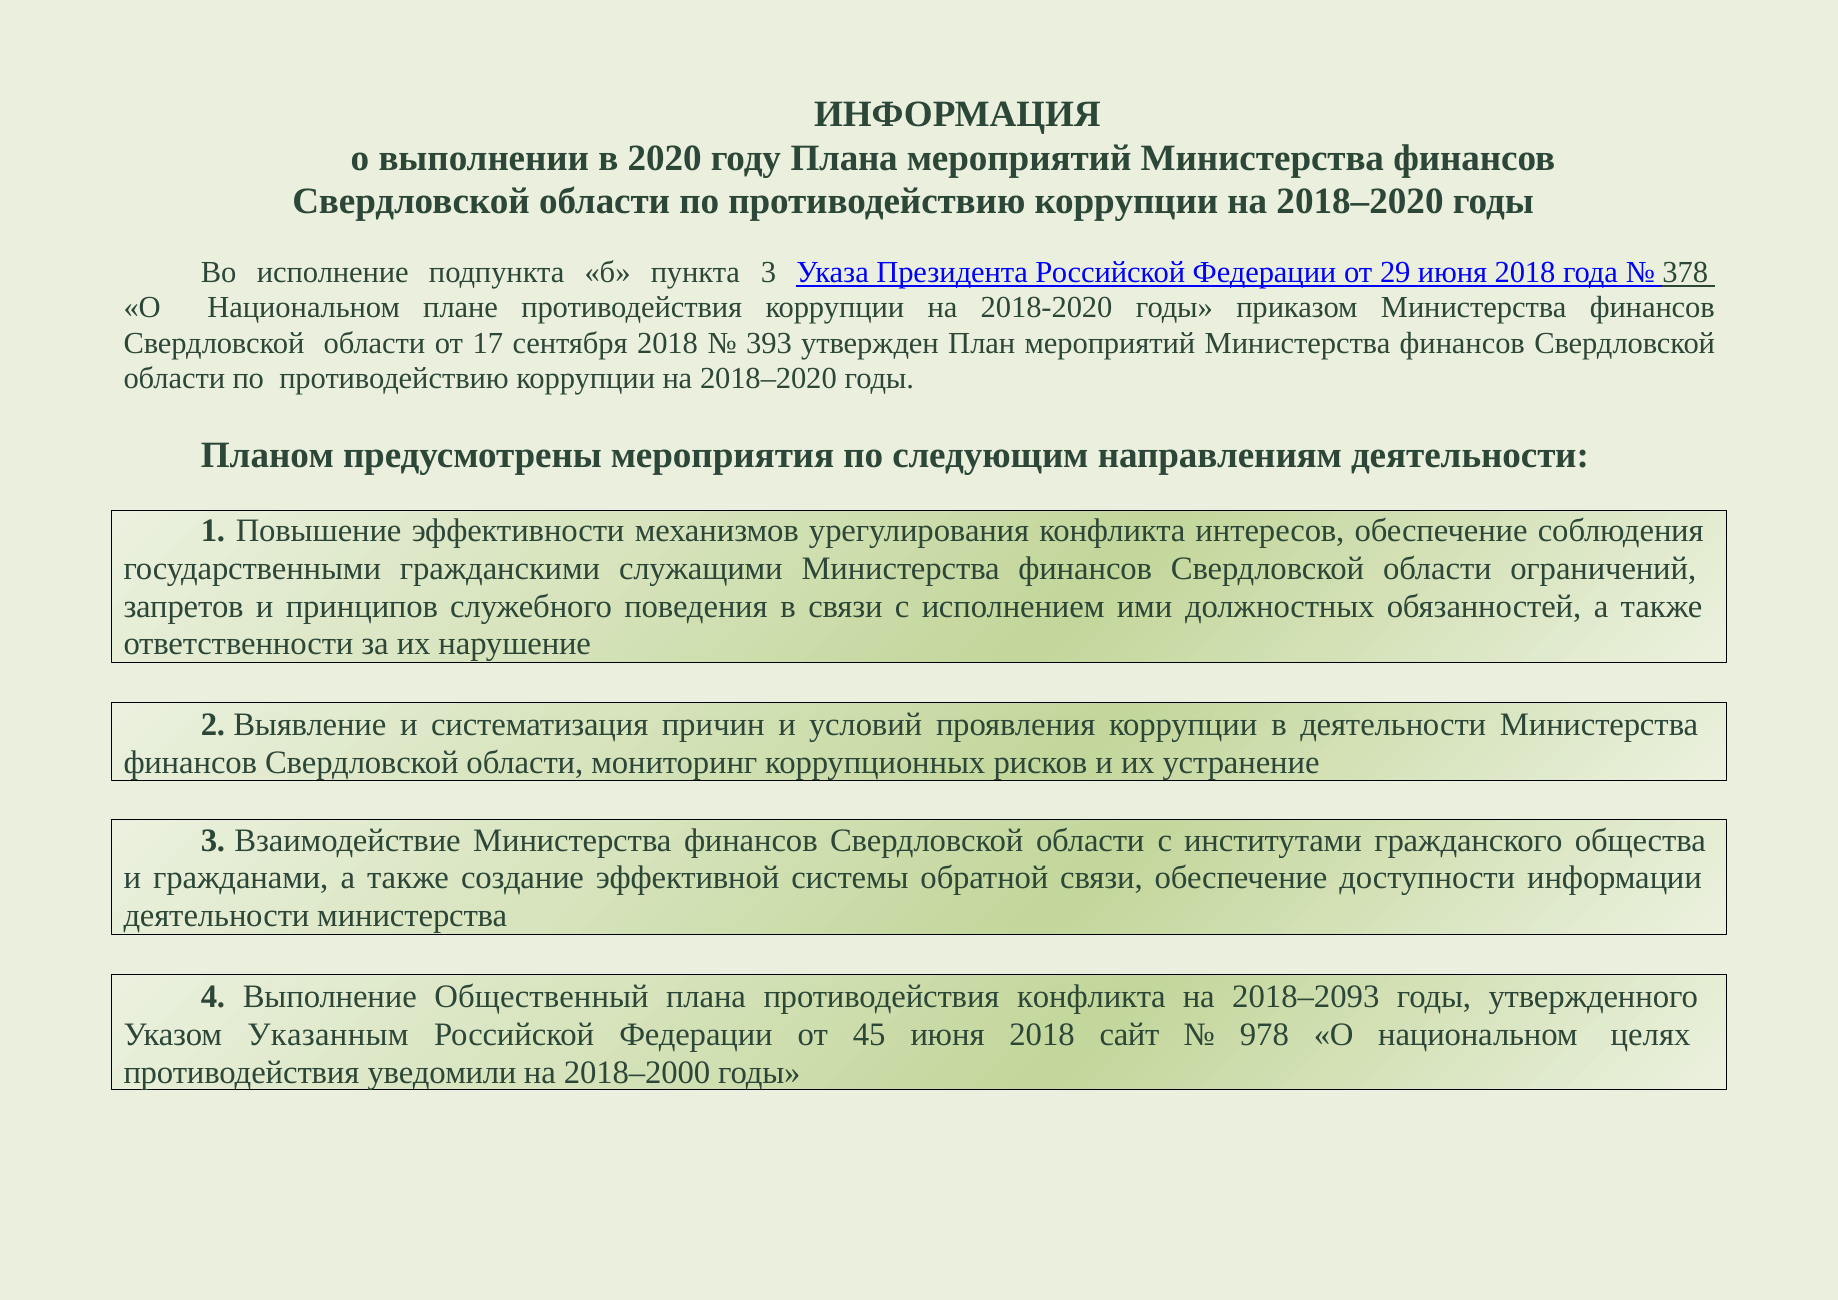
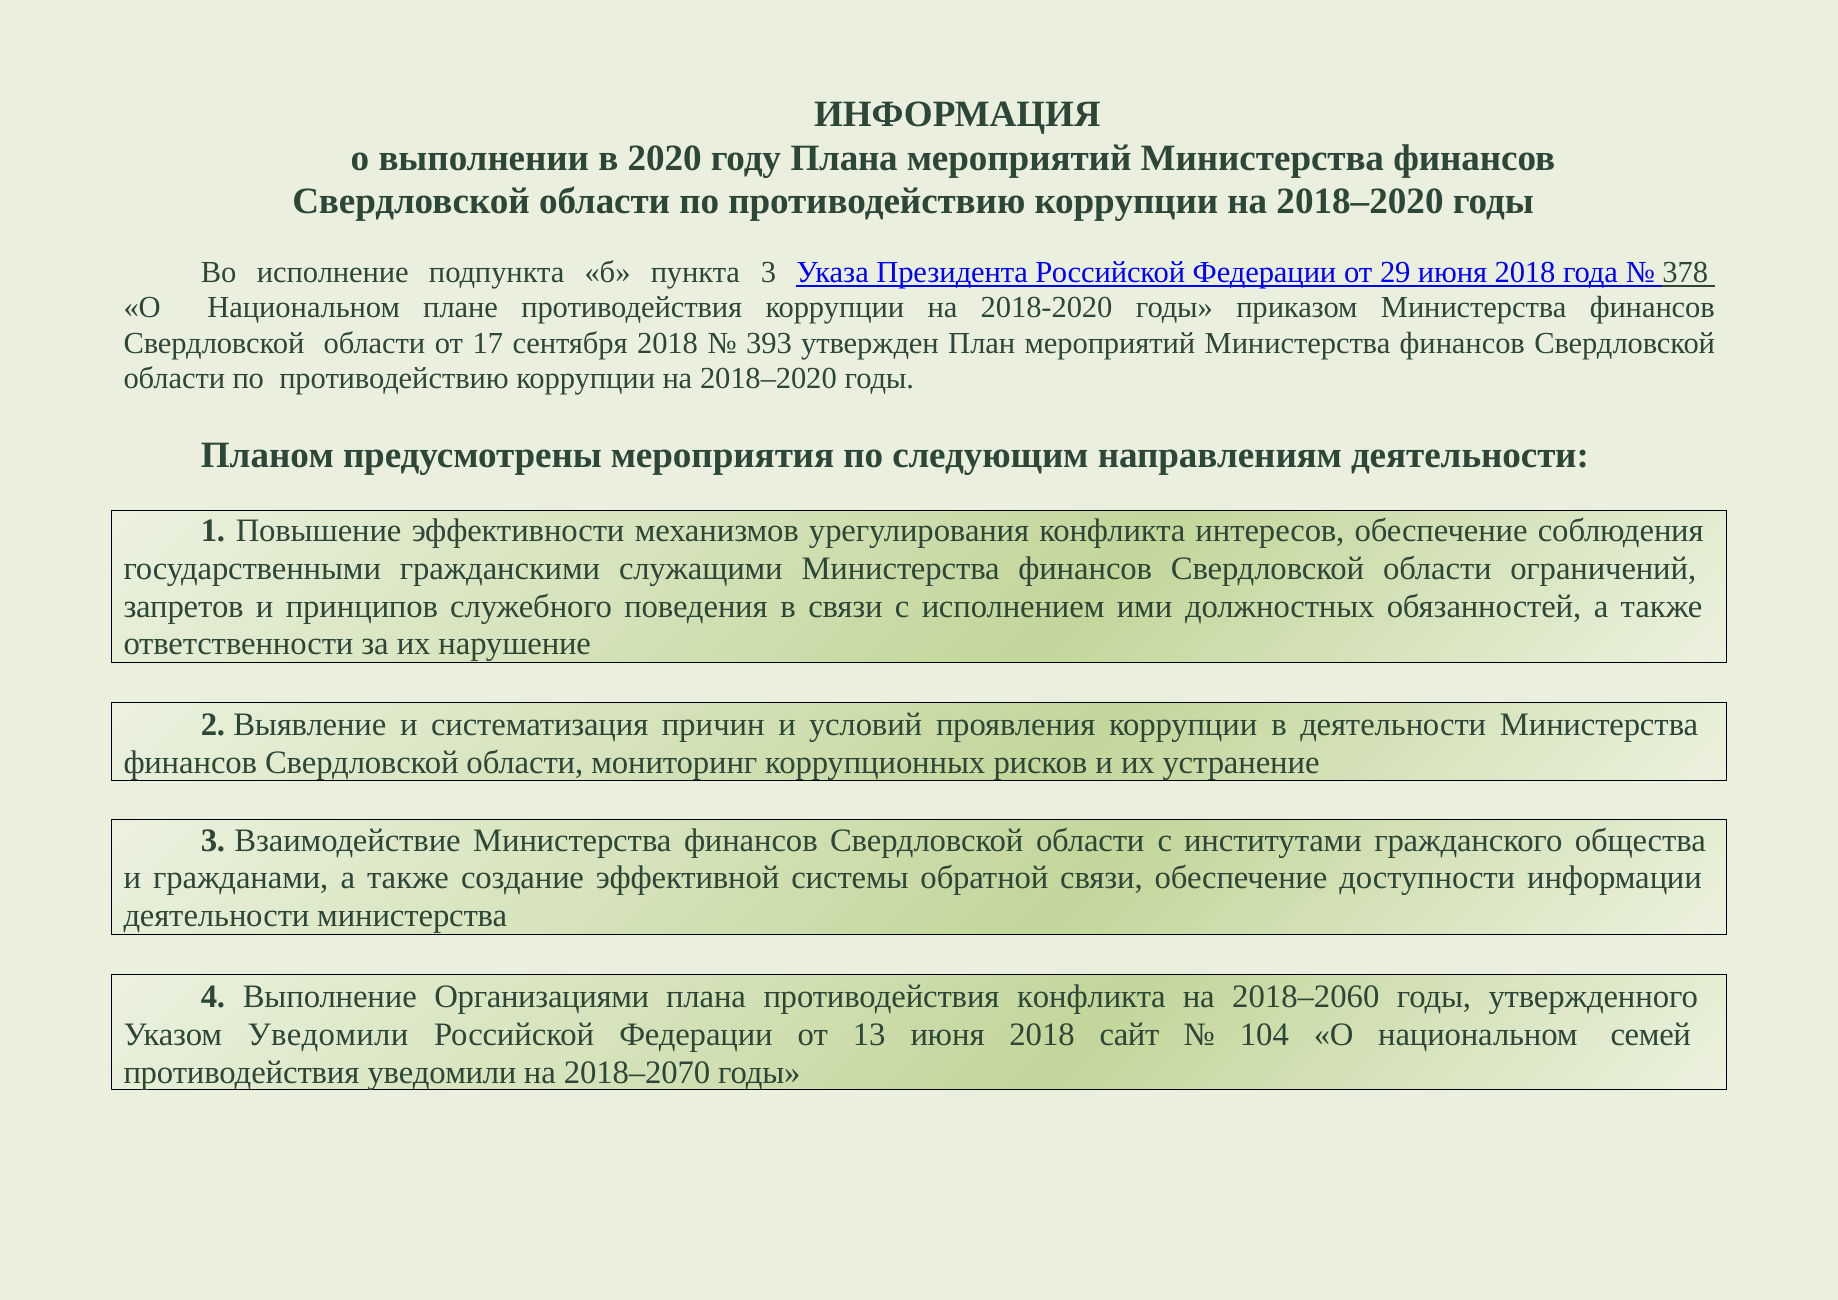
Общественный: Общественный -> Организациями (542, 997)
2018–2093: 2018–2093 -> 2018–2060 (1306, 997)
Указом Указанным: Указанным -> Уведомили (328, 1035)
45: 45 -> 13 (869, 1035)
978: 978 -> 104 (1264, 1035)
целях: целях -> семей (1651, 1035)
2018–2000: 2018–2000 -> 2018–2070 (637, 1072)
